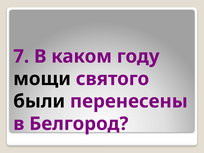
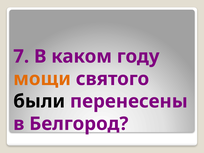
мощи colour: black -> orange (42, 79)
